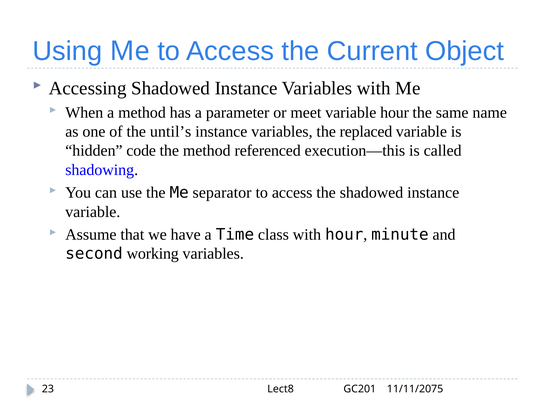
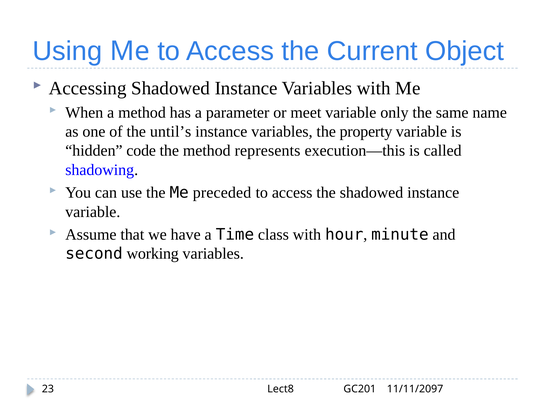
variable hour: hour -> only (394, 112)
replaced: replaced -> property (366, 132)
referenced: referenced -> represents (268, 151)
separator: separator -> preceded (222, 193)
11/11/2075: 11/11/2075 -> 11/11/2097 (415, 389)
